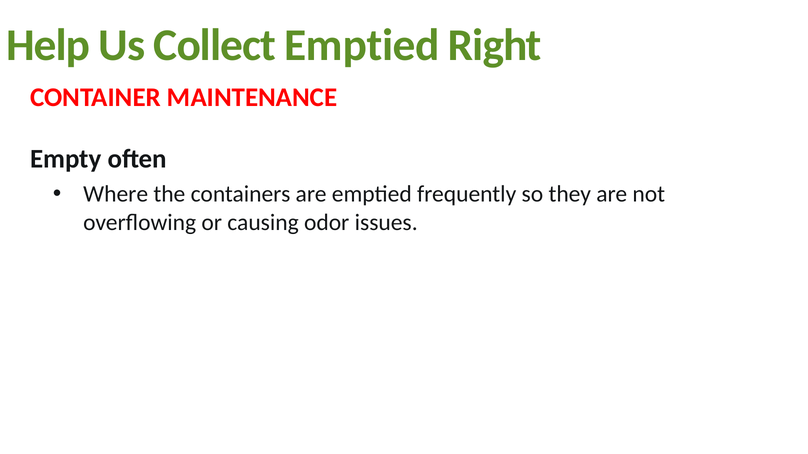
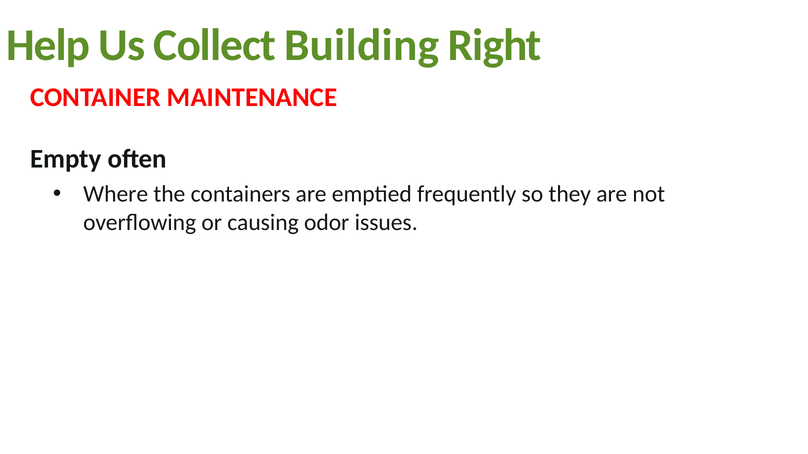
Collect Emptied: Emptied -> Building (362, 45)
